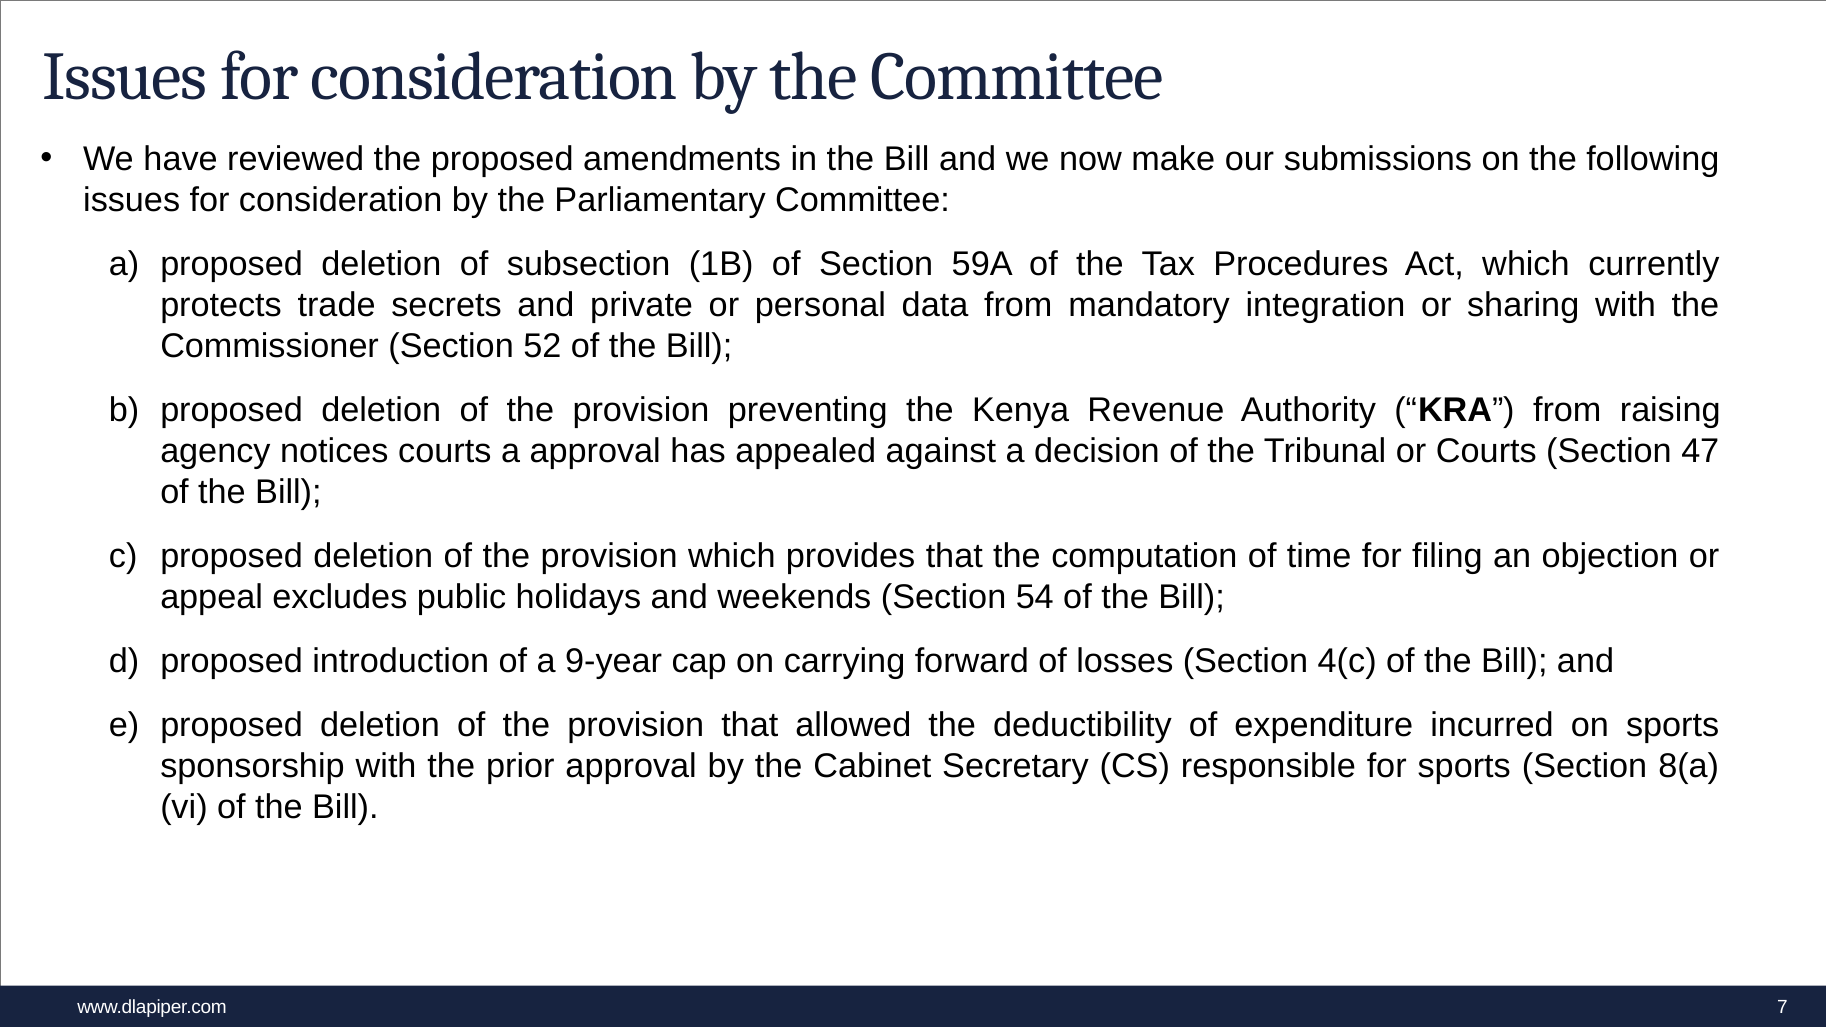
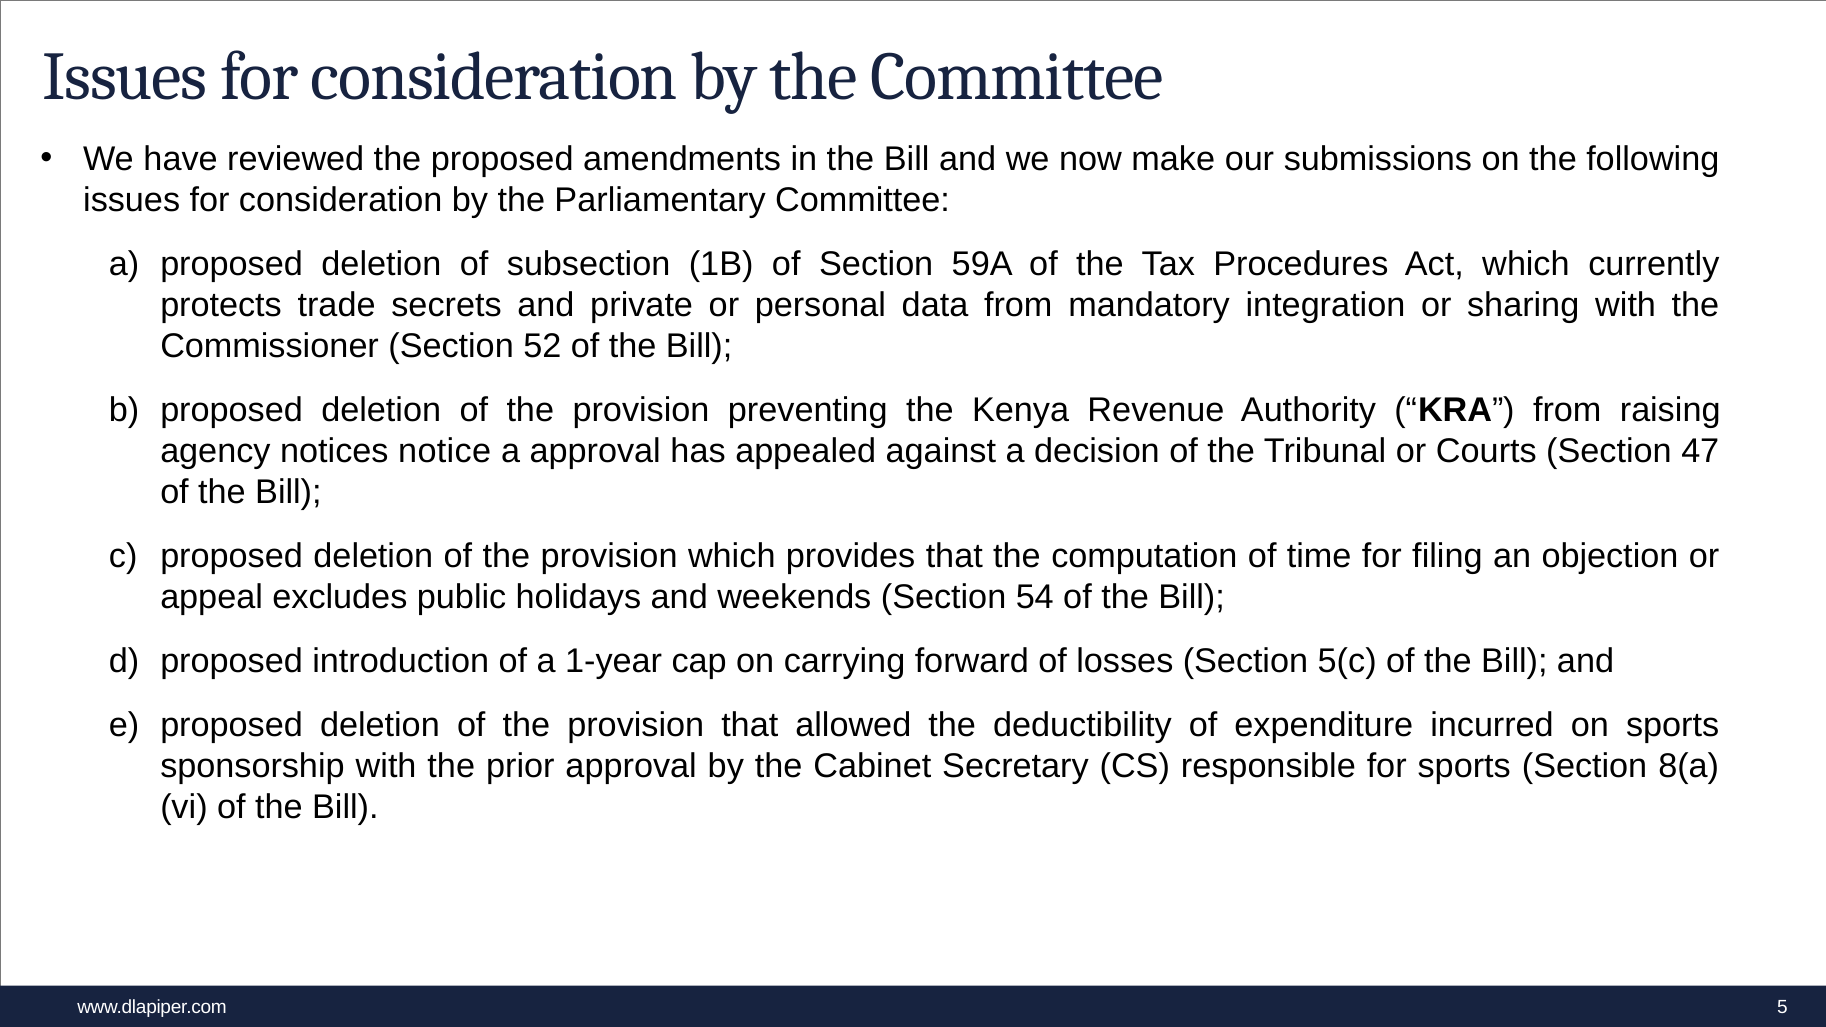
notices courts: courts -> notice (445, 451)
9-year: 9-year -> 1-year (614, 661)
4(c: 4(c -> 5(c (1347, 661)
7: 7 -> 5 (1782, 1007)
